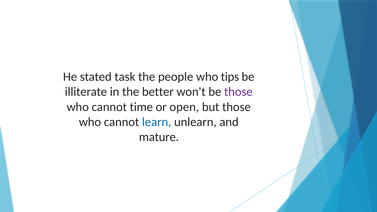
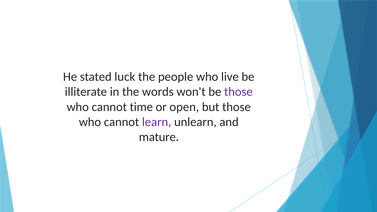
task: task -> luck (125, 77)
tips: tips -> live (230, 77)
better: better -> words (158, 92)
learn colour: blue -> purple (157, 122)
